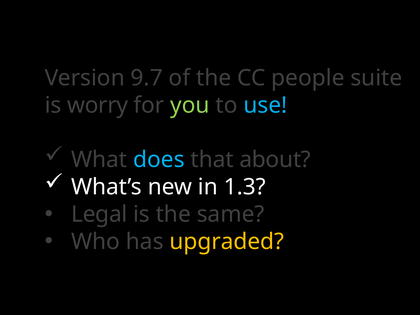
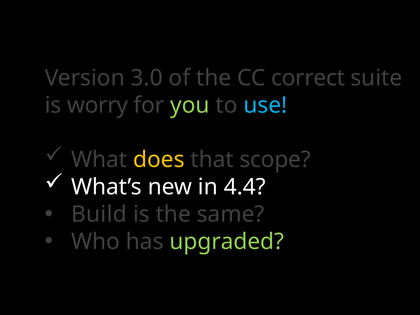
9.7: 9.7 -> 3.0 (147, 78)
people: people -> correct (308, 78)
does colour: light blue -> yellow (159, 160)
about: about -> scope (275, 160)
1.3: 1.3 -> 4.4 (245, 187)
Legal: Legal -> Build (99, 214)
upgraded colour: yellow -> light green (227, 242)
